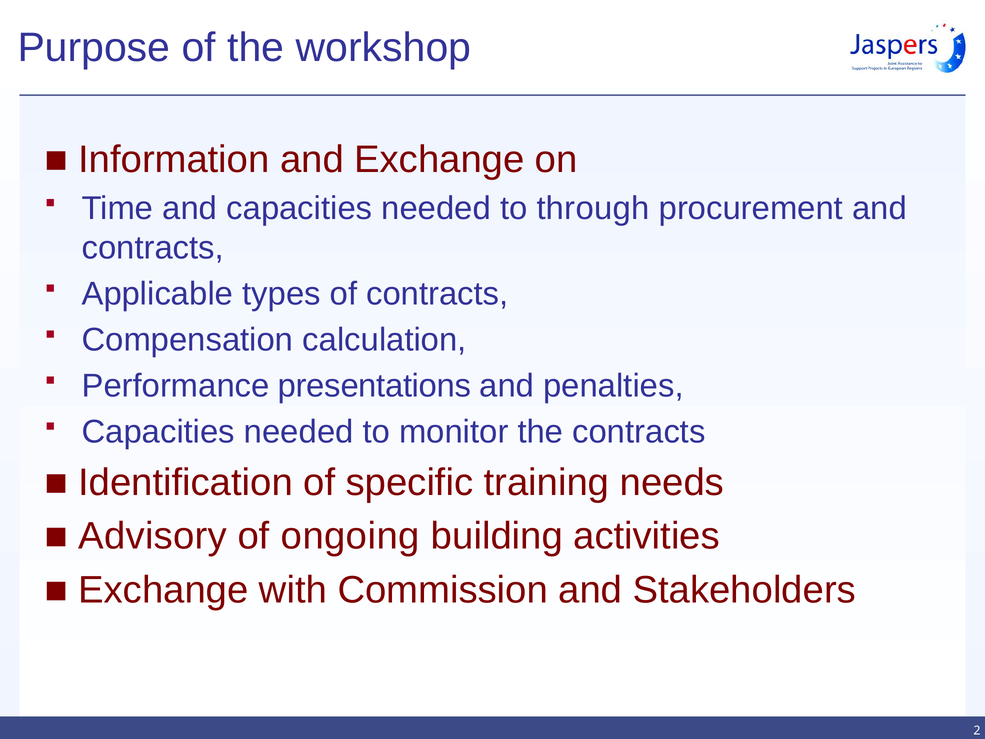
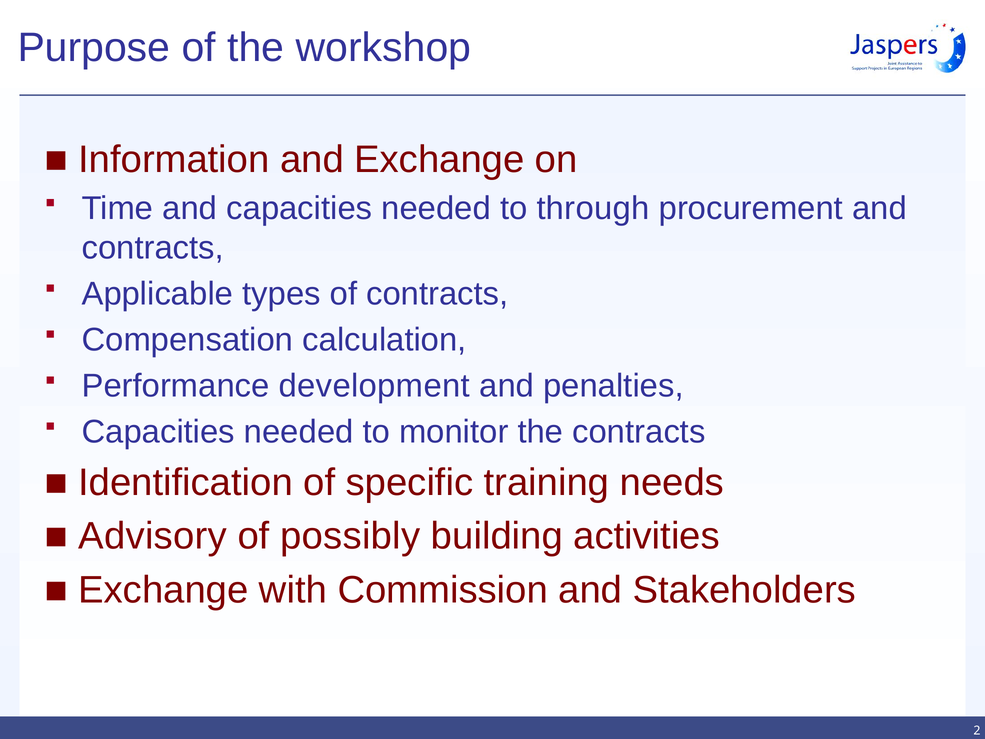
presentations: presentations -> development (374, 386)
ongoing: ongoing -> possibly (350, 536)
